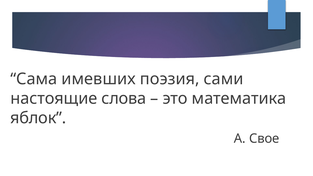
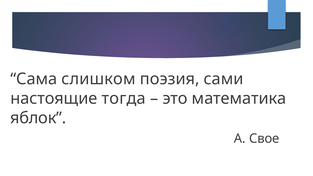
имевших: имевших -> слишком (98, 79)
слова: слова -> тогда (124, 99)
